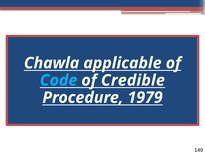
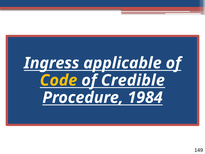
Chawla: Chawla -> Ingress (52, 63)
Code colour: light blue -> yellow (59, 80)
1979: 1979 -> 1984 (145, 97)
